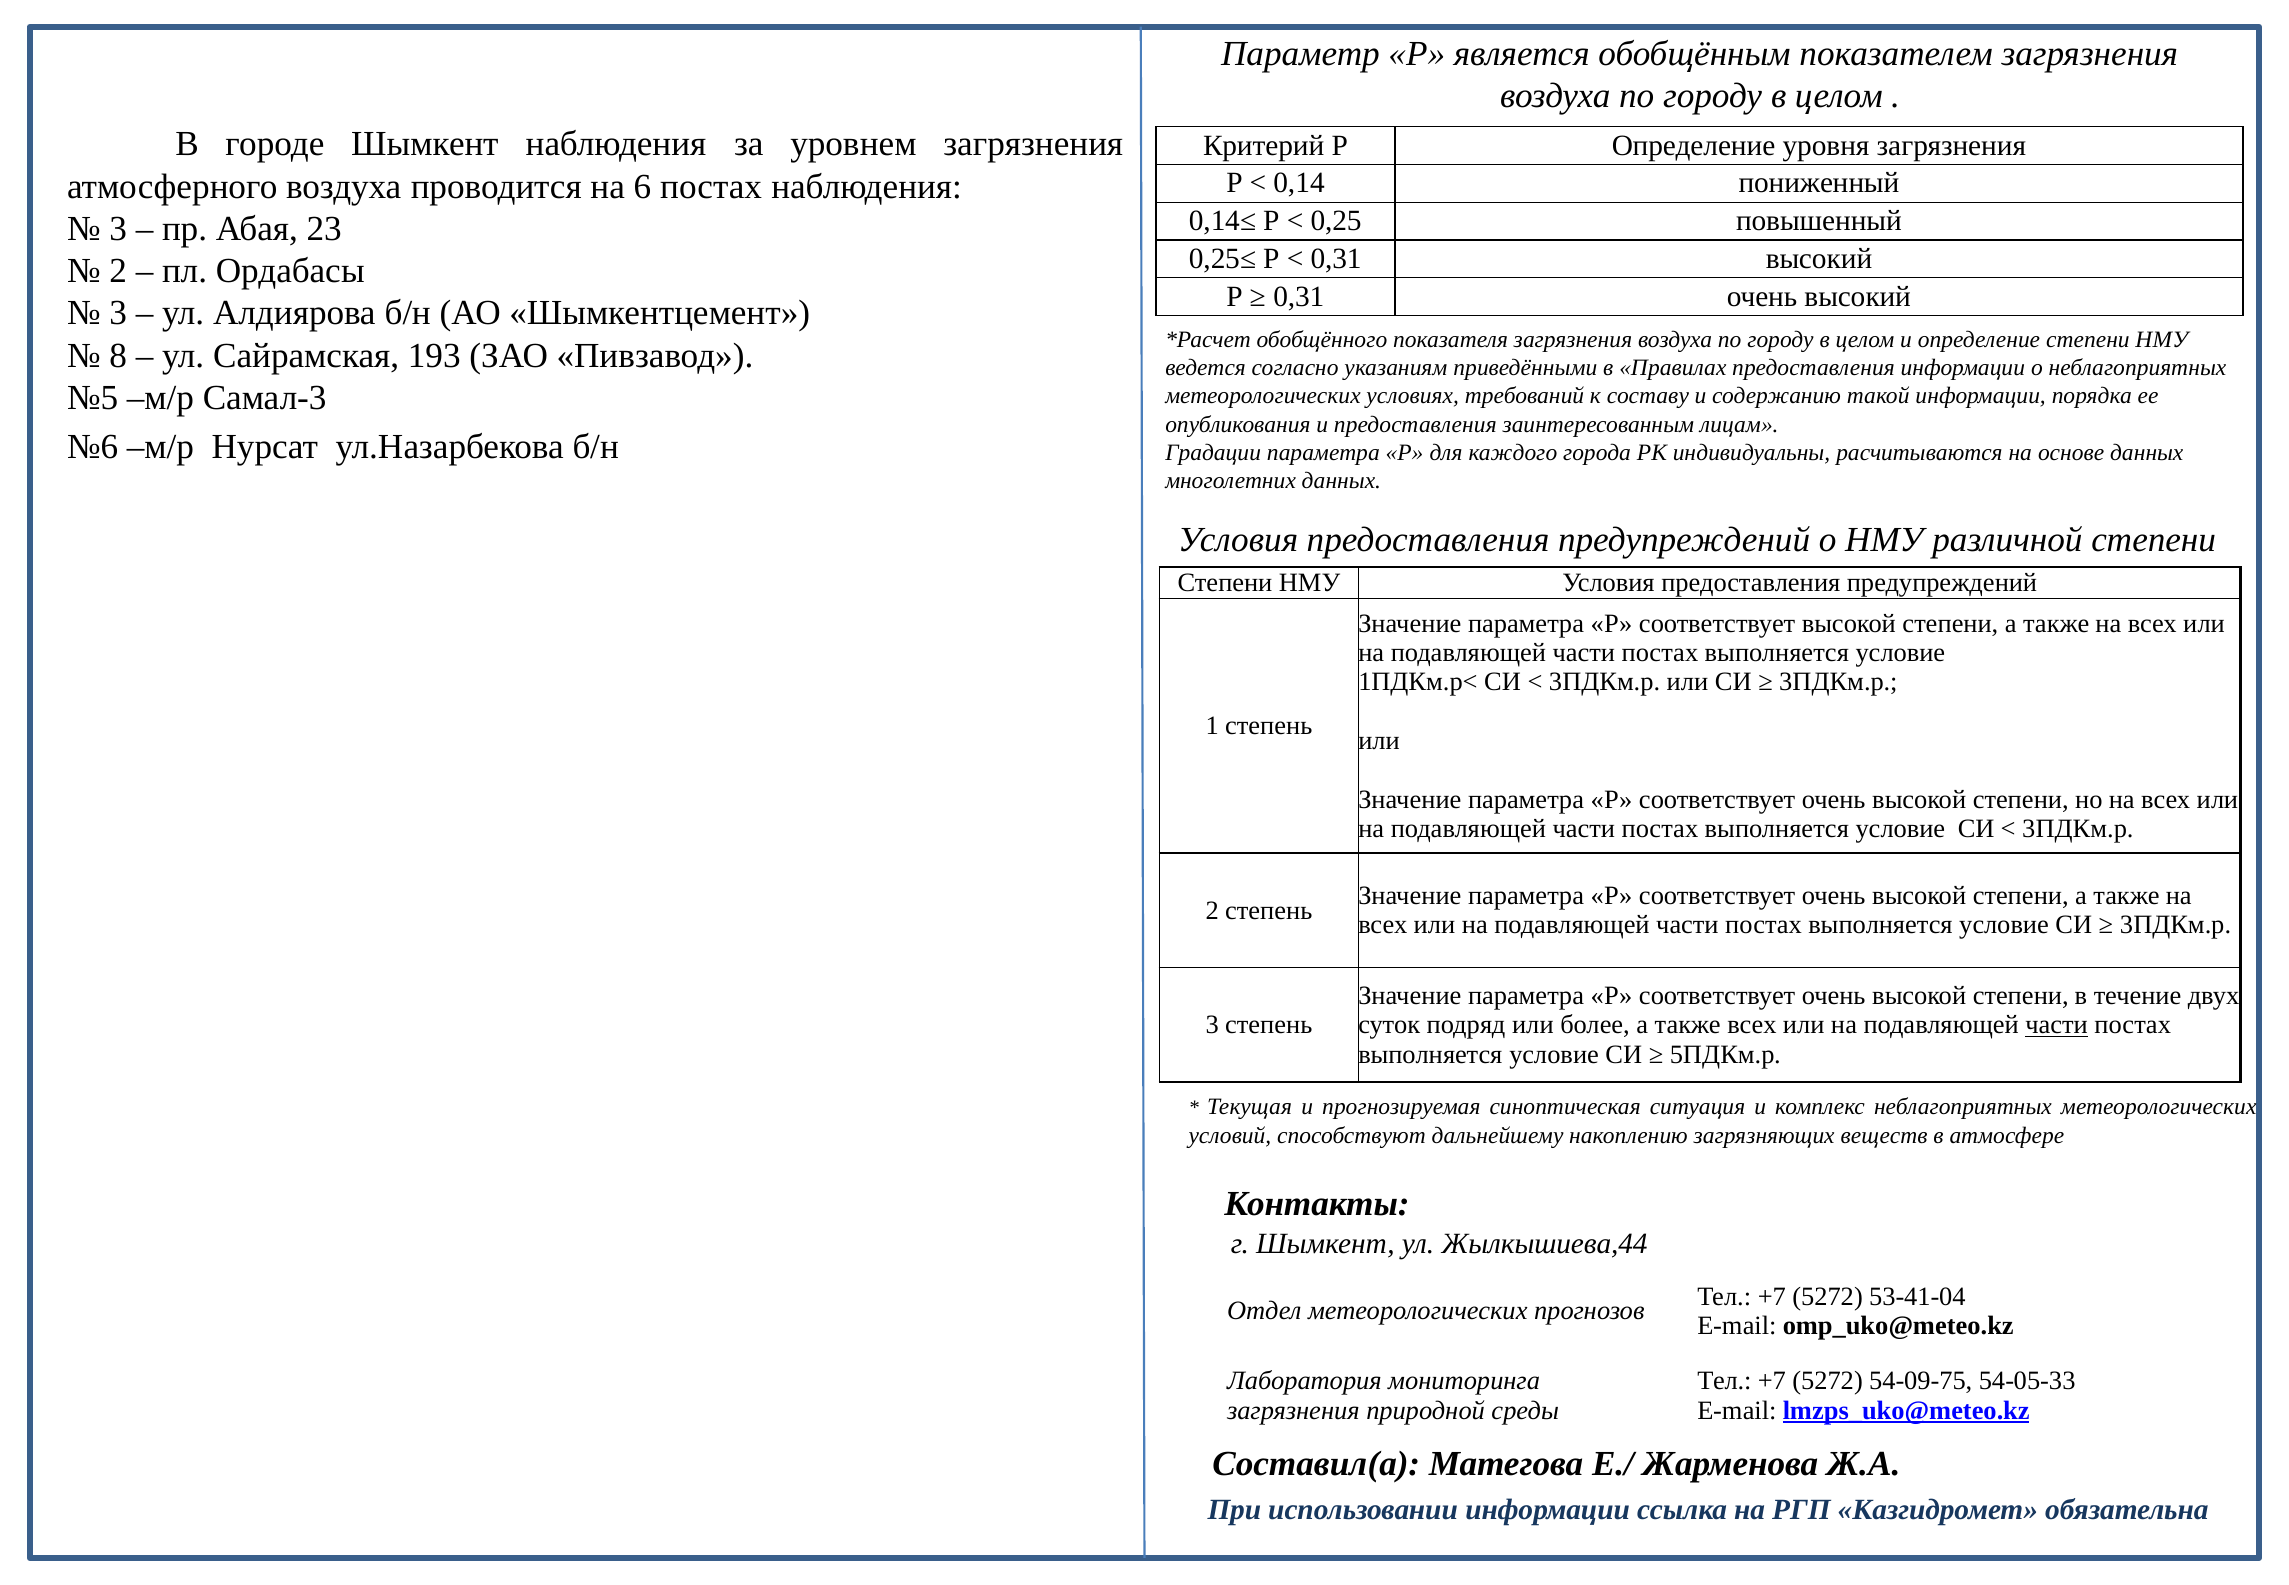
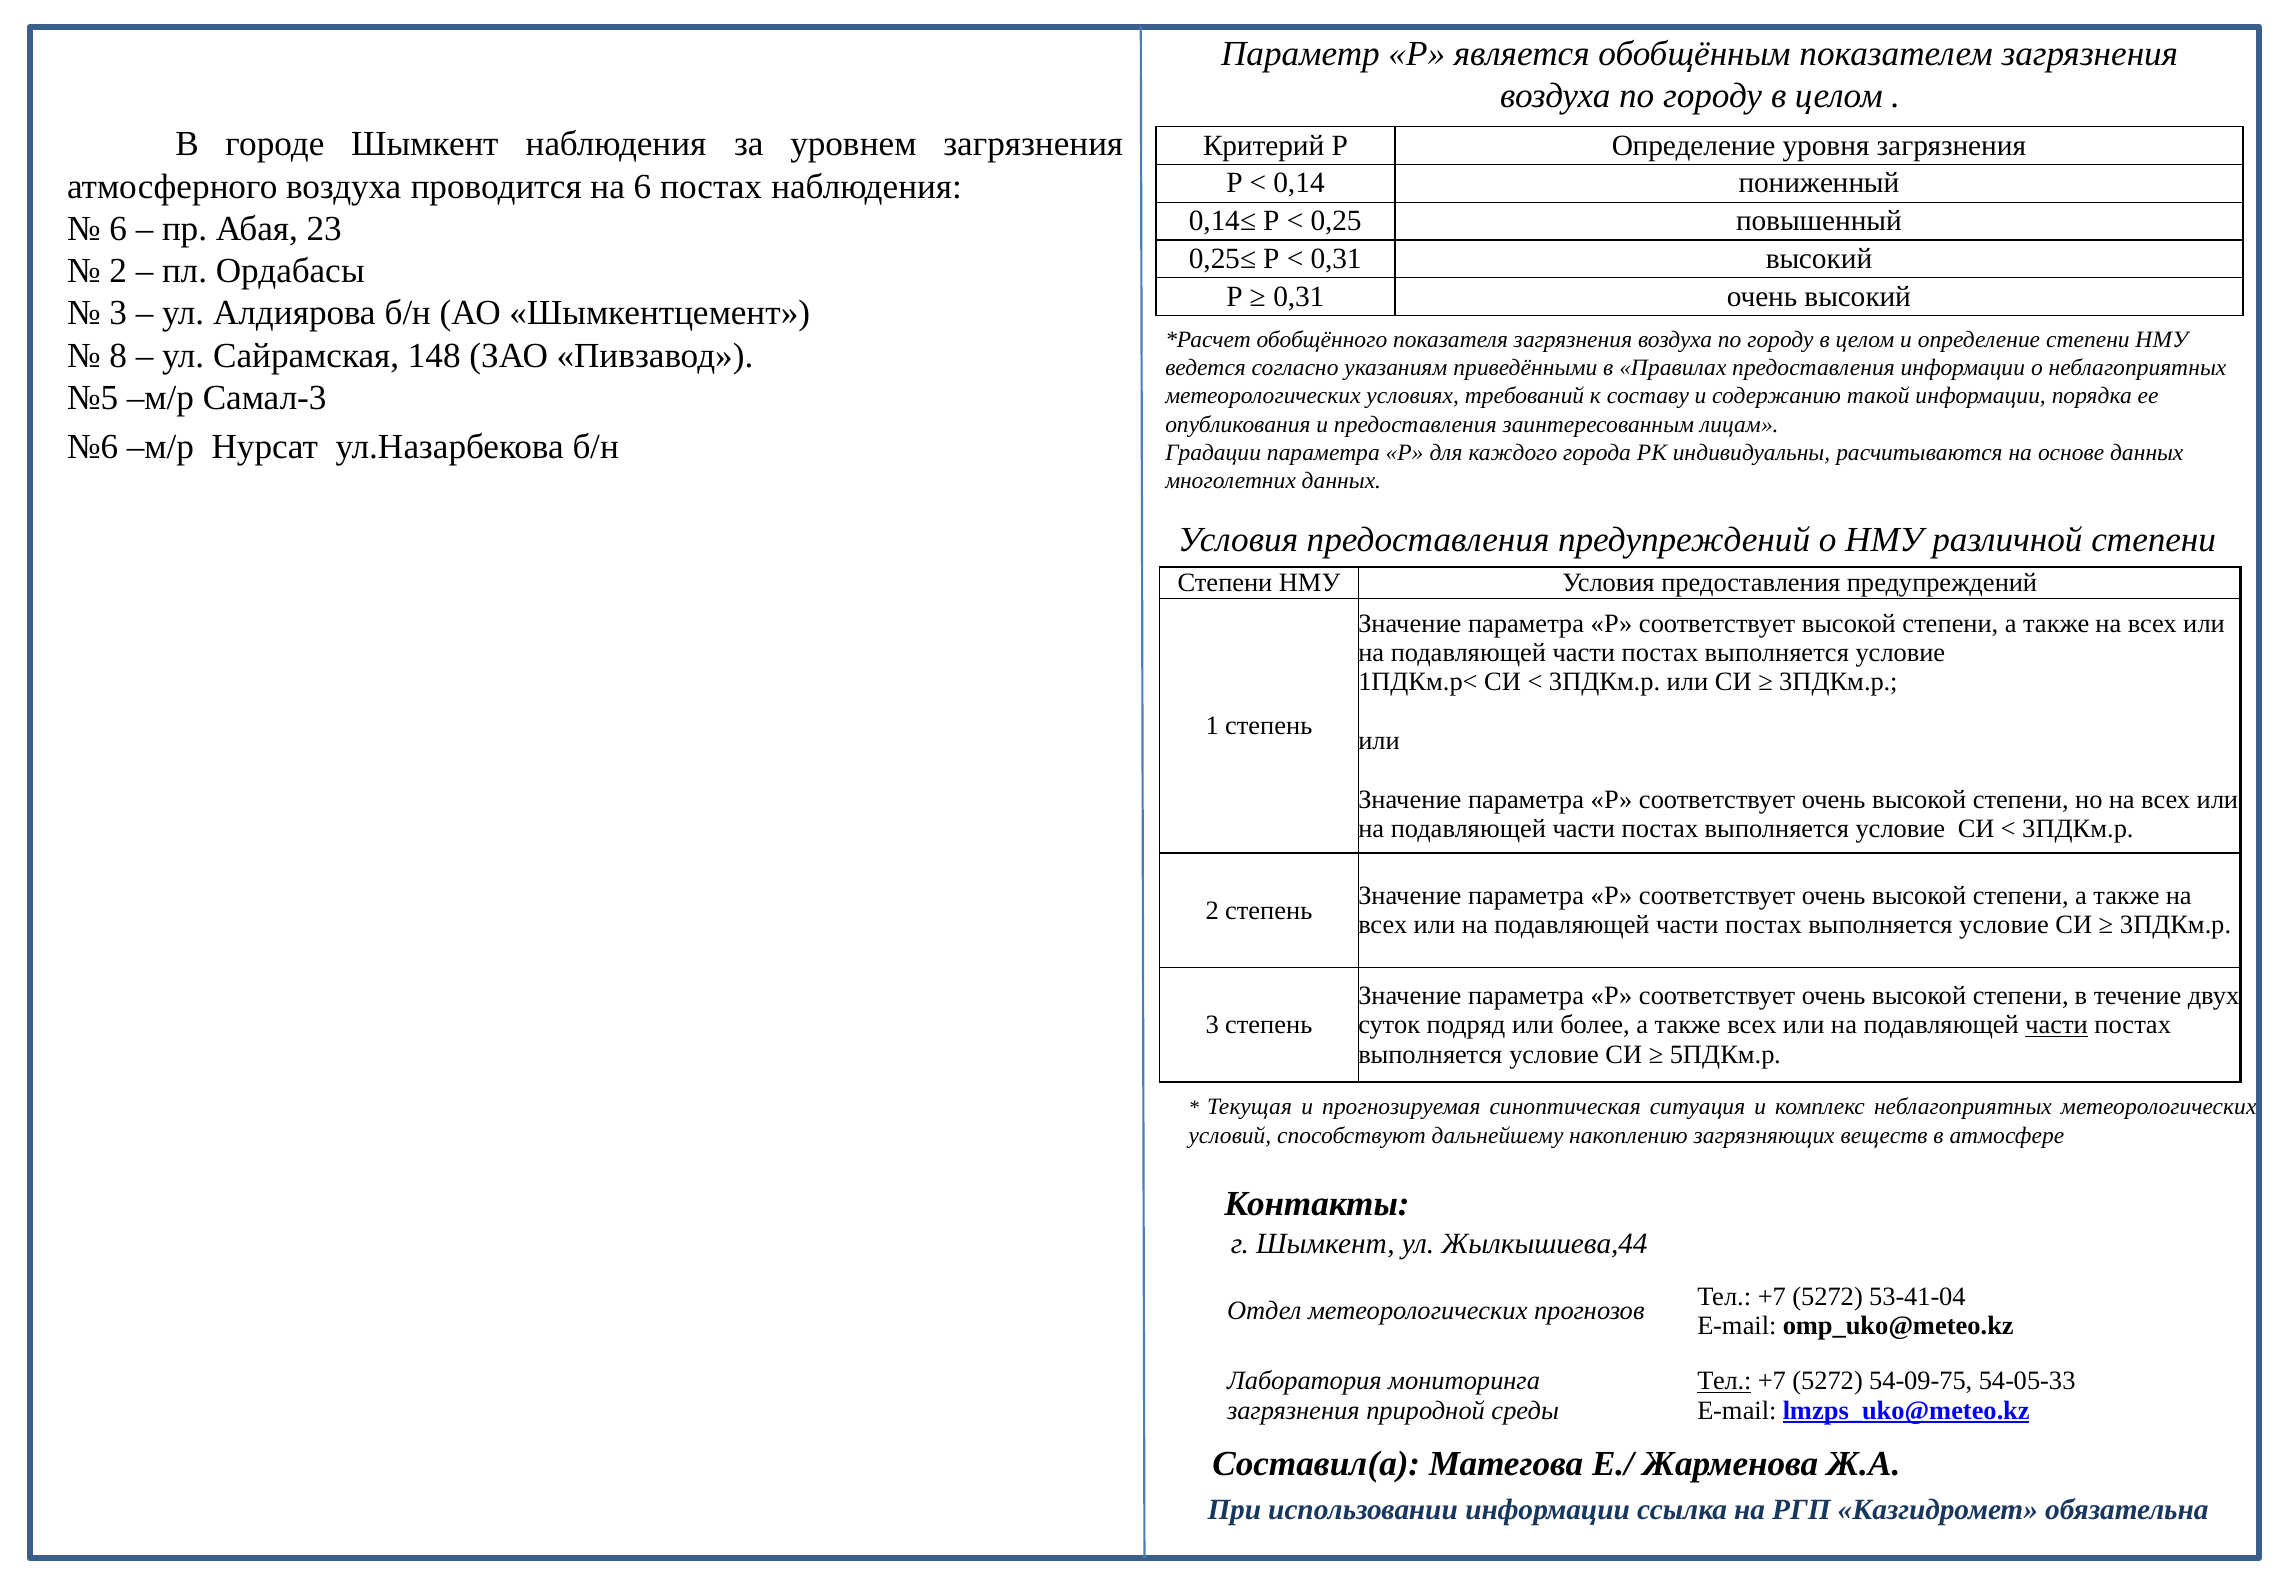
3: 3 -> 6 (118, 229)
193: 193 -> 148 (434, 355)
Тел underline: none -> present (1724, 1381)
